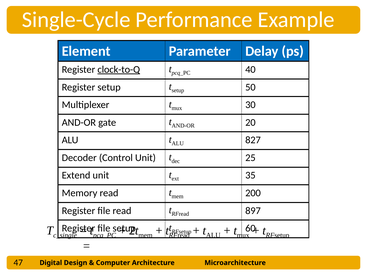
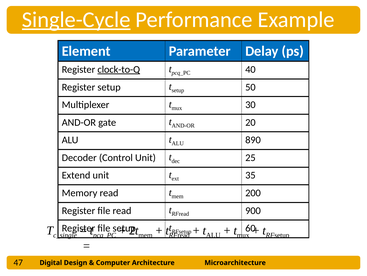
Single-Cycle underline: none -> present (76, 20)
827: 827 -> 890 (253, 140)
897: 897 -> 900 (253, 210)
